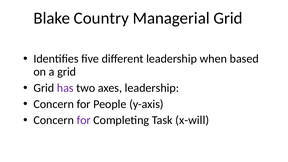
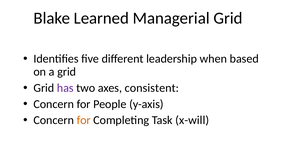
Country: Country -> Learned (101, 18)
axes leadership: leadership -> consistent (152, 88)
for colour: purple -> orange (84, 120)
